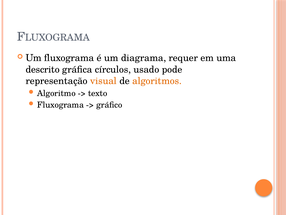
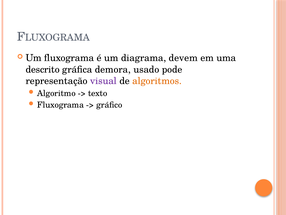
requer: requer -> devem (183, 58)
círculos: círculos -> demora (113, 69)
visual colour: orange -> purple (103, 81)
